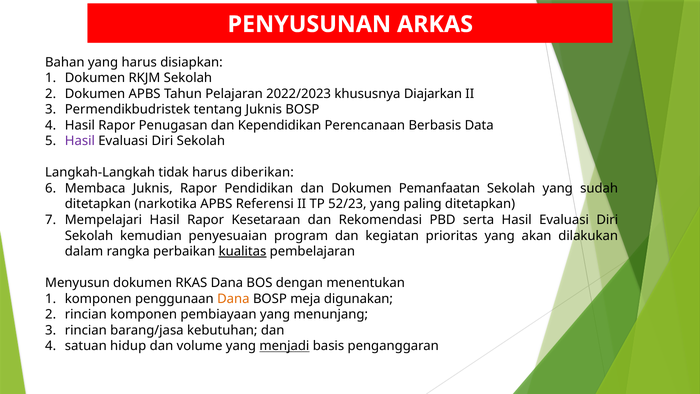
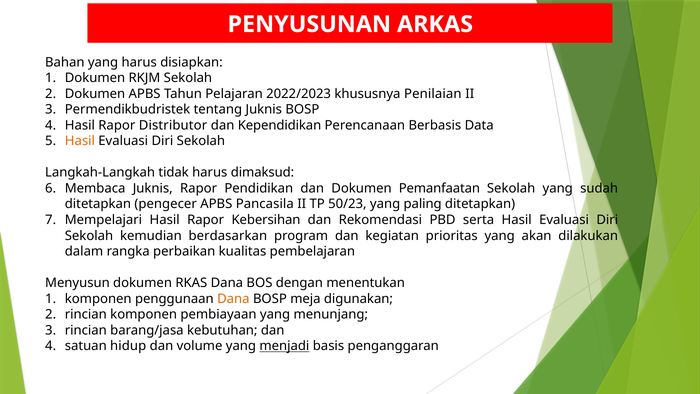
Diajarkan: Diajarkan -> Penilaian (433, 94)
Penugasan: Penugasan -> Distributor (173, 125)
Hasil colour: purple -> orange (80, 141)
diberikan: diberikan -> dimaksud (262, 173)
narkotika: narkotika -> pengecer (166, 204)
Referensi: Referensi -> Pancasila (265, 204)
52/23: 52/23 -> 50/23 (347, 204)
Kesetaraan: Kesetaraan -> Kebersihan (266, 220)
penyesuaian: penyesuaian -> berdasarkan (228, 236)
kualitas underline: present -> none (242, 251)
